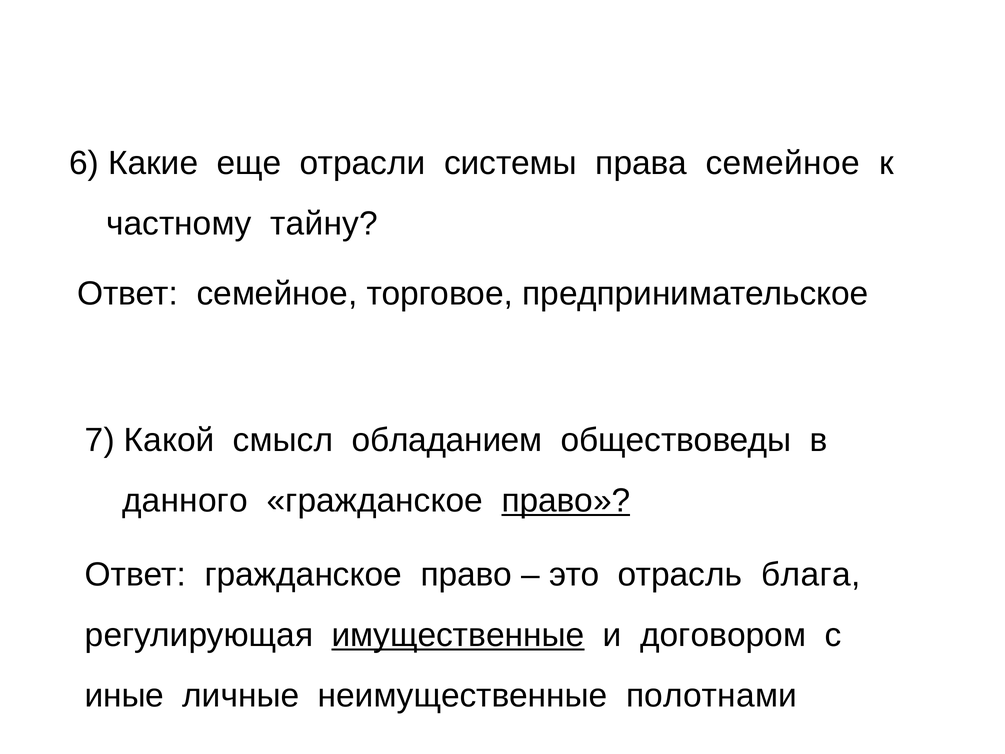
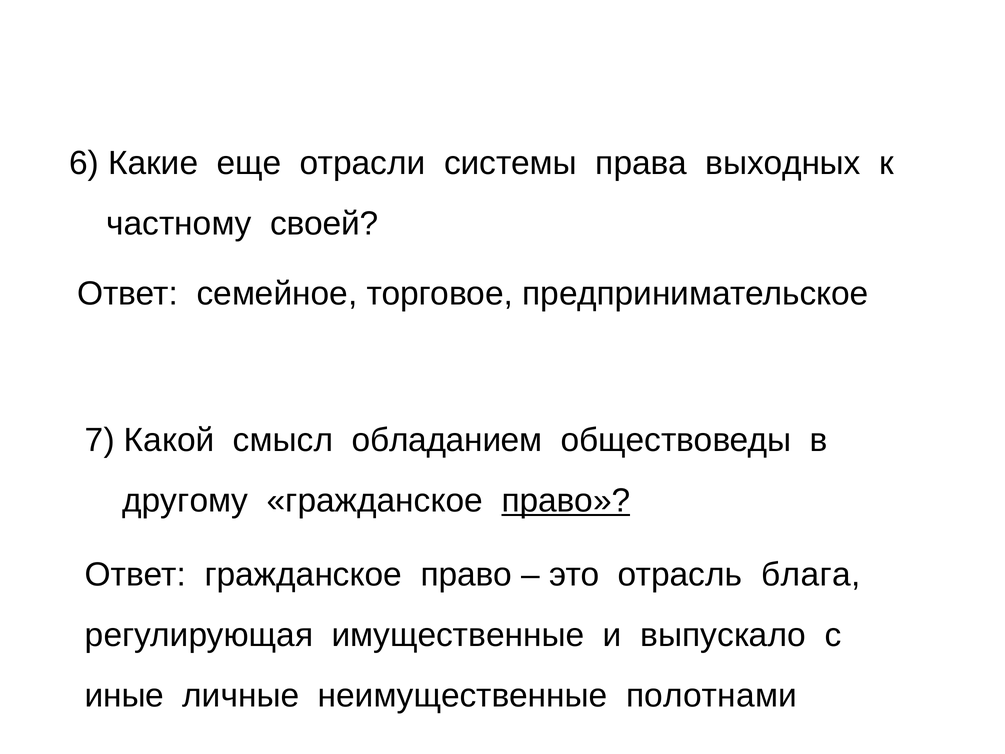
права семейное: семейное -> выходных (783, 163)
тайну: тайну -> своей (324, 223)
данного: данного -> другому (185, 500)
имущественные underline: present -> none (458, 635)
договором: договором -> выпускало (723, 635)
